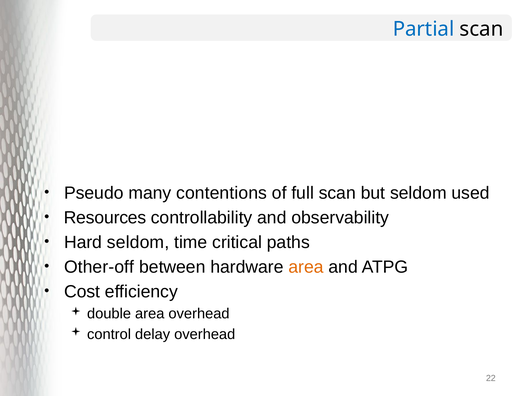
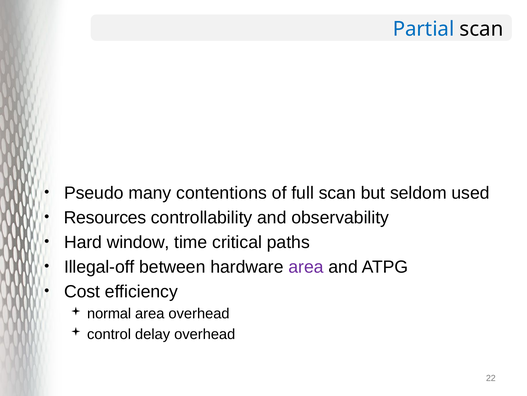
Hard seldom: seldom -> window (138, 242)
Other-off: Other-off -> Illegal-off (99, 266)
area colour: orange -> purple (306, 266)
double: double -> normal (109, 313)
